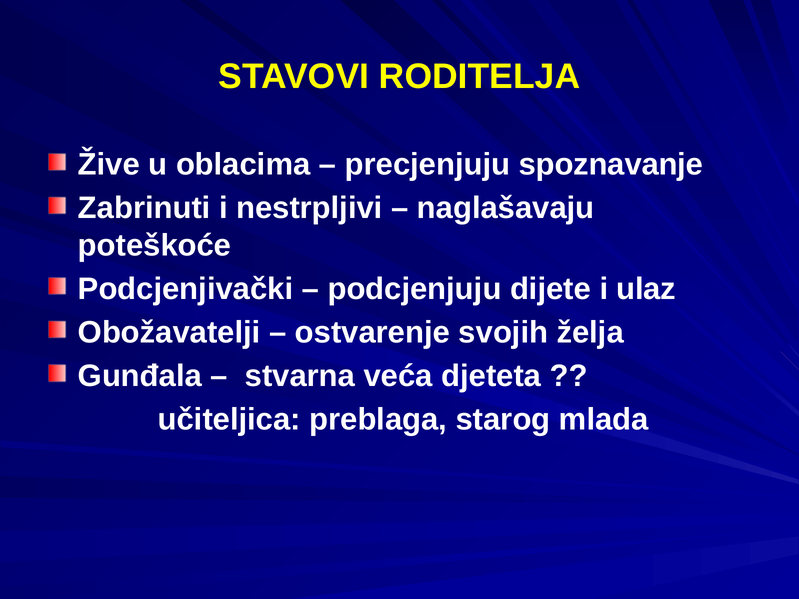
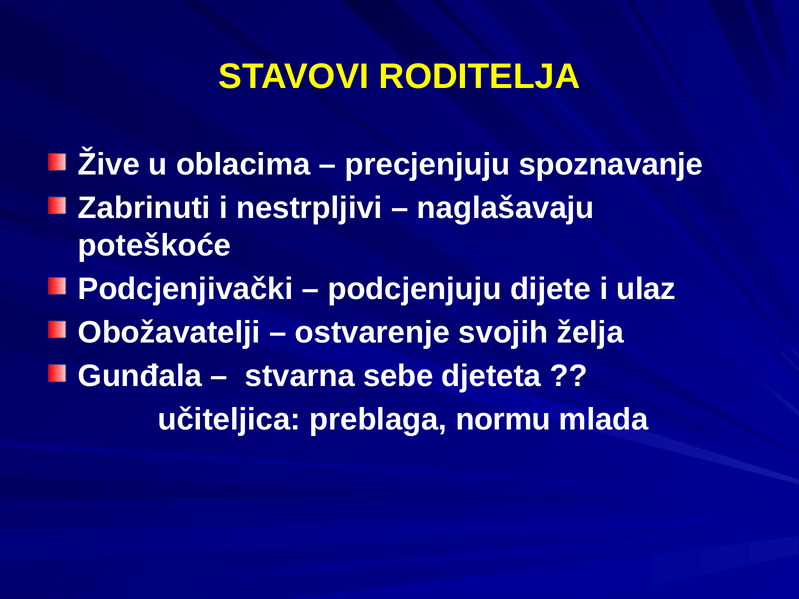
veća: veća -> sebe (398, 376)
starog: starog -> normu (503, 420)
